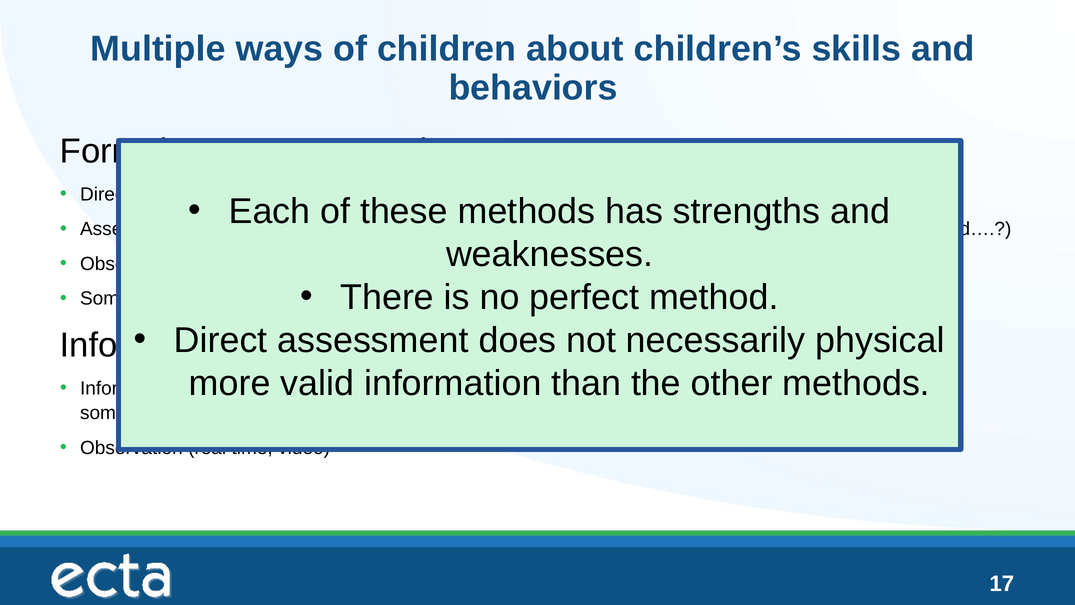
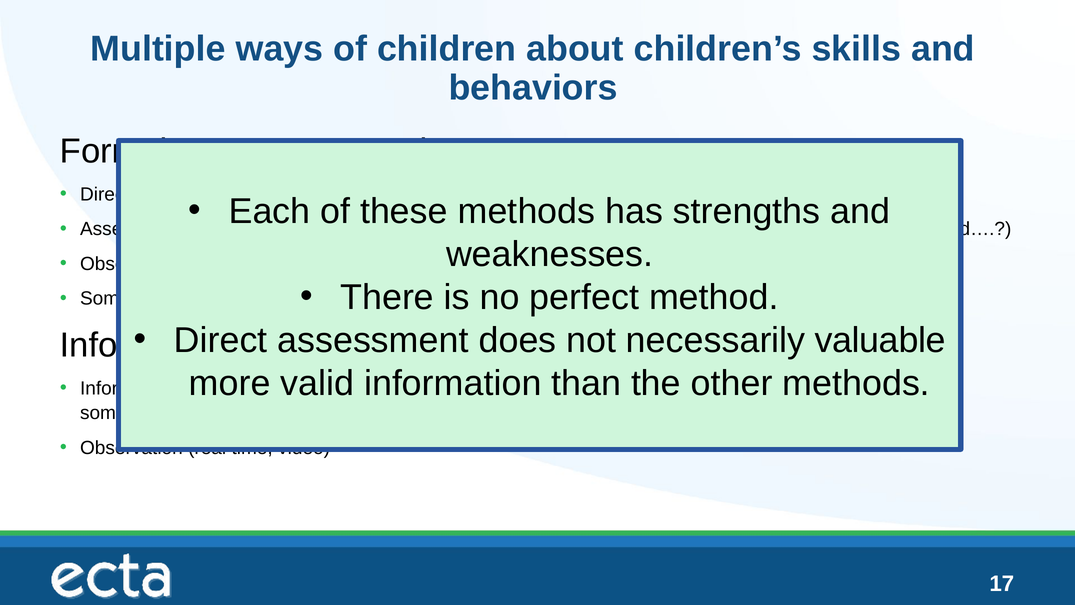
physical: physical -> valuable (880, 340)
